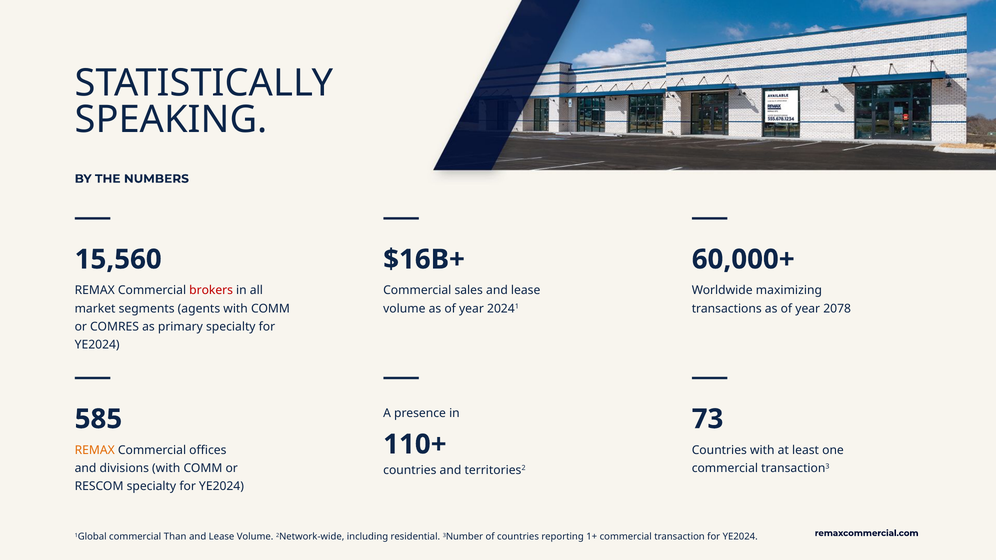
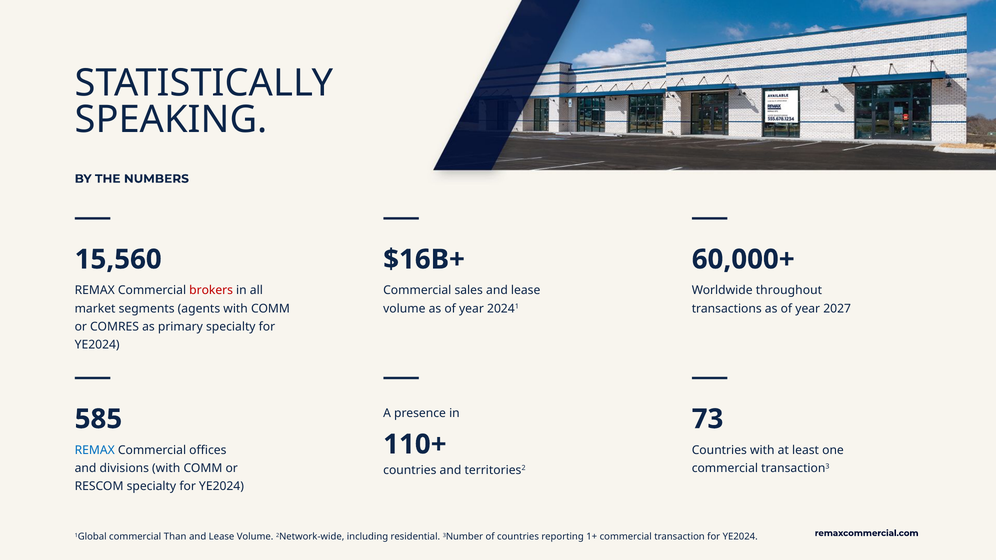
maximizing: maximizing -> throughout (789, 291)
2078: 2078 -> 2027 (837, 309)
REMAX colour: orange -> blue (95, 450)
